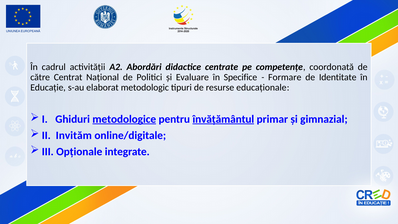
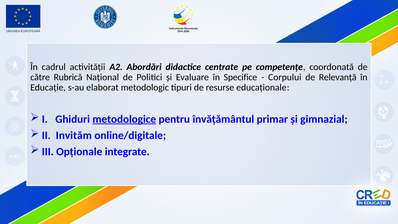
Centrat: Centrat -> Rubrică (68, 77)
Formare: Formare -> Corpului (285, 77)
Identitate: Identitate -> Relevanță (338, 77)
învățământul underline: present -> none (223, 119)
